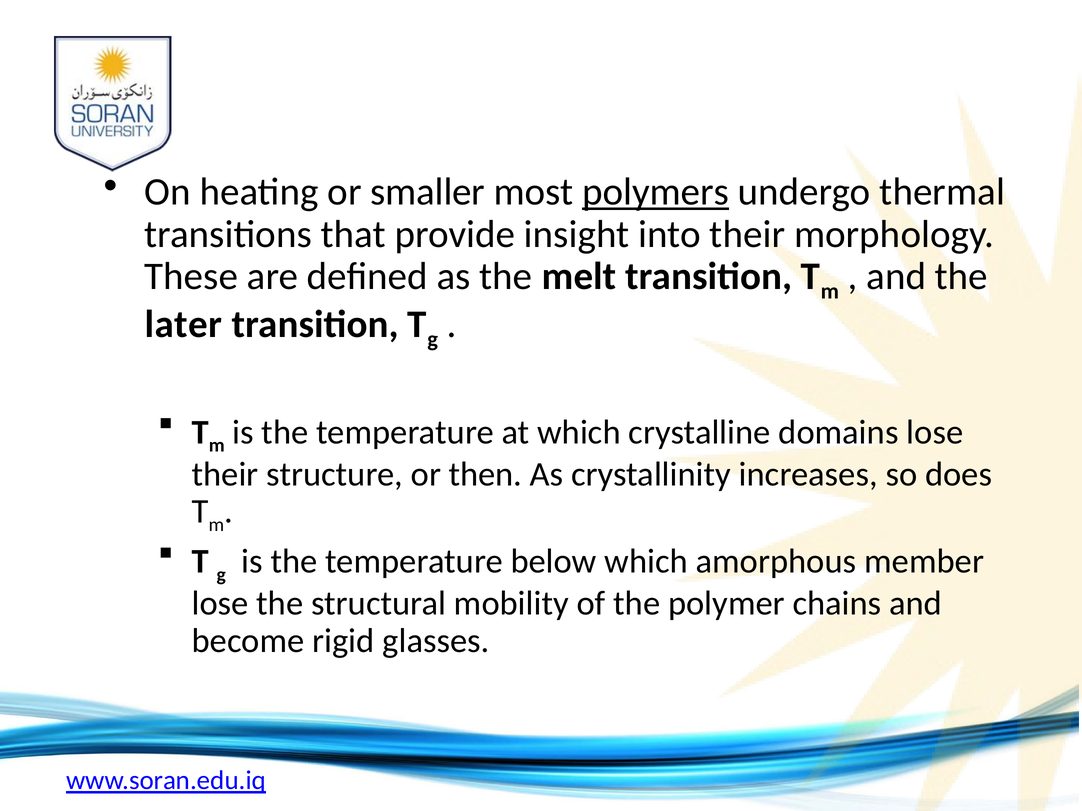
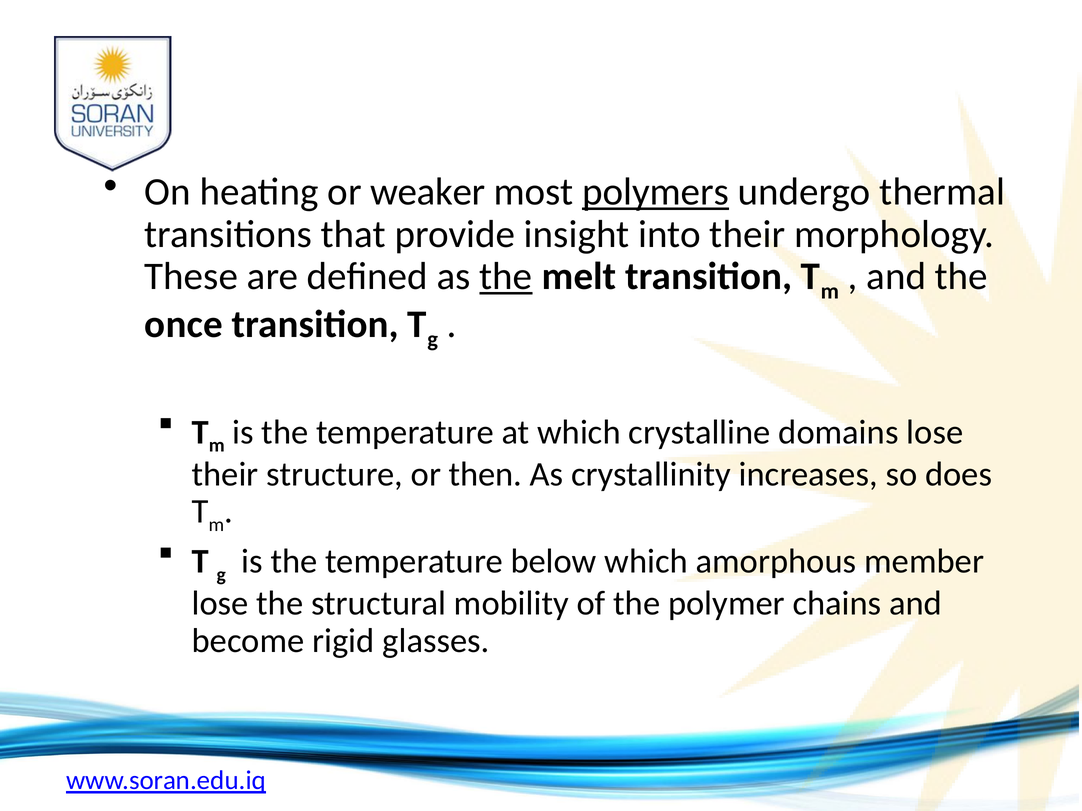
smaller: smaller -> weaker (428, 192)
the underline: none -> present (506, 277)
later: later -> once (184, 324)
